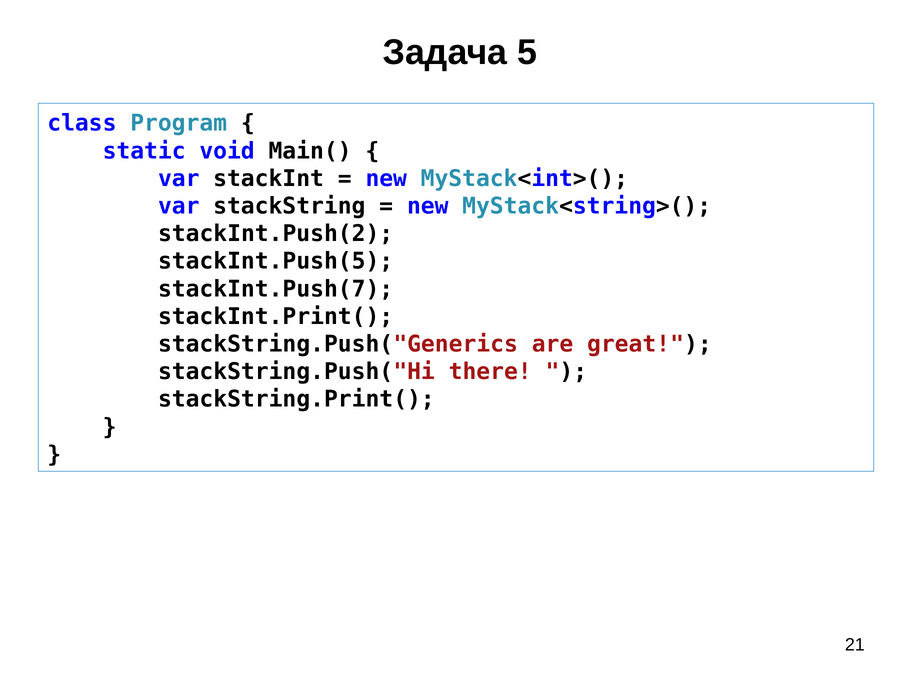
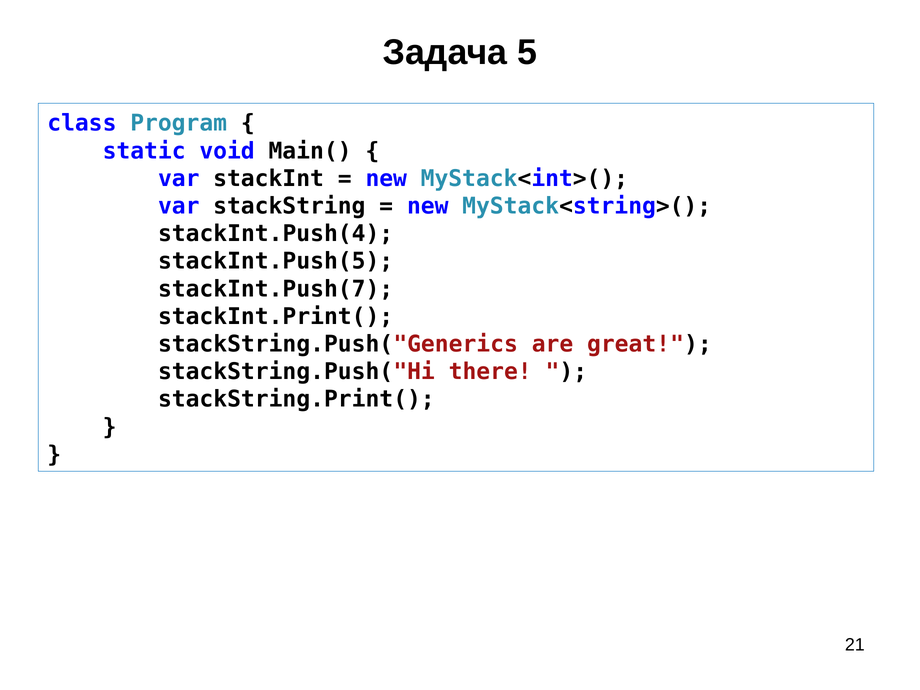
stackInt.Push(2: stackInt.Push(2 -> stackInt.Push(4 (276, 234)
